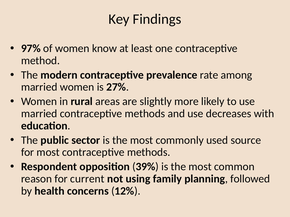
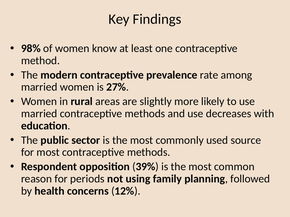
97%: 97% -> 98% (31, 49)
current: current -> periods (87, 179)
